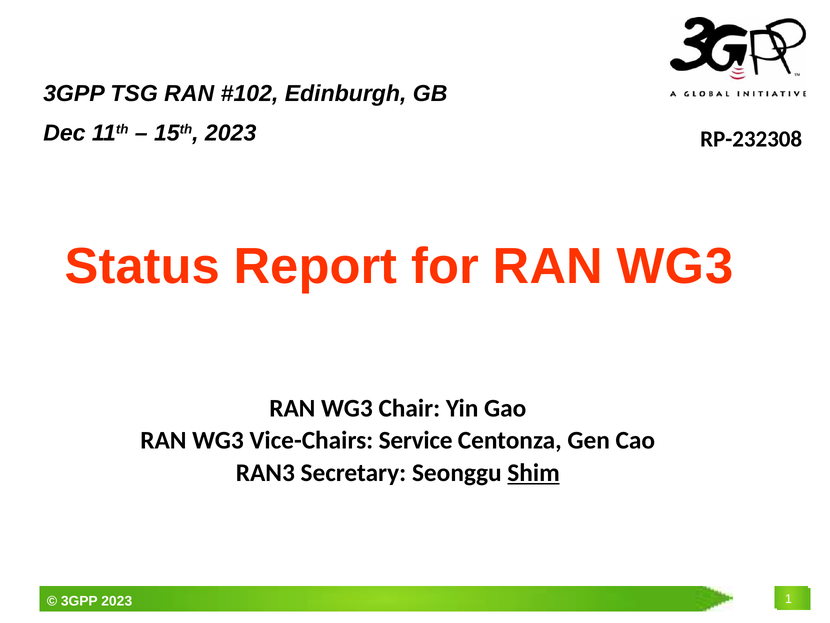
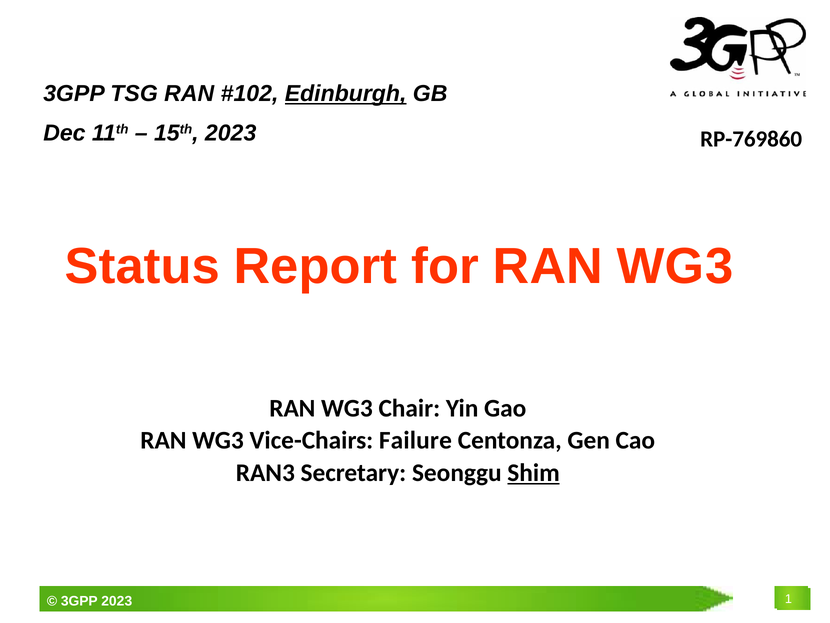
Edinburgh underline: none -> present (346, 94)
RP-232308: RP-232308 -> RP-769860 (751, 139)
Service: Service -> Failure (415, 440)
